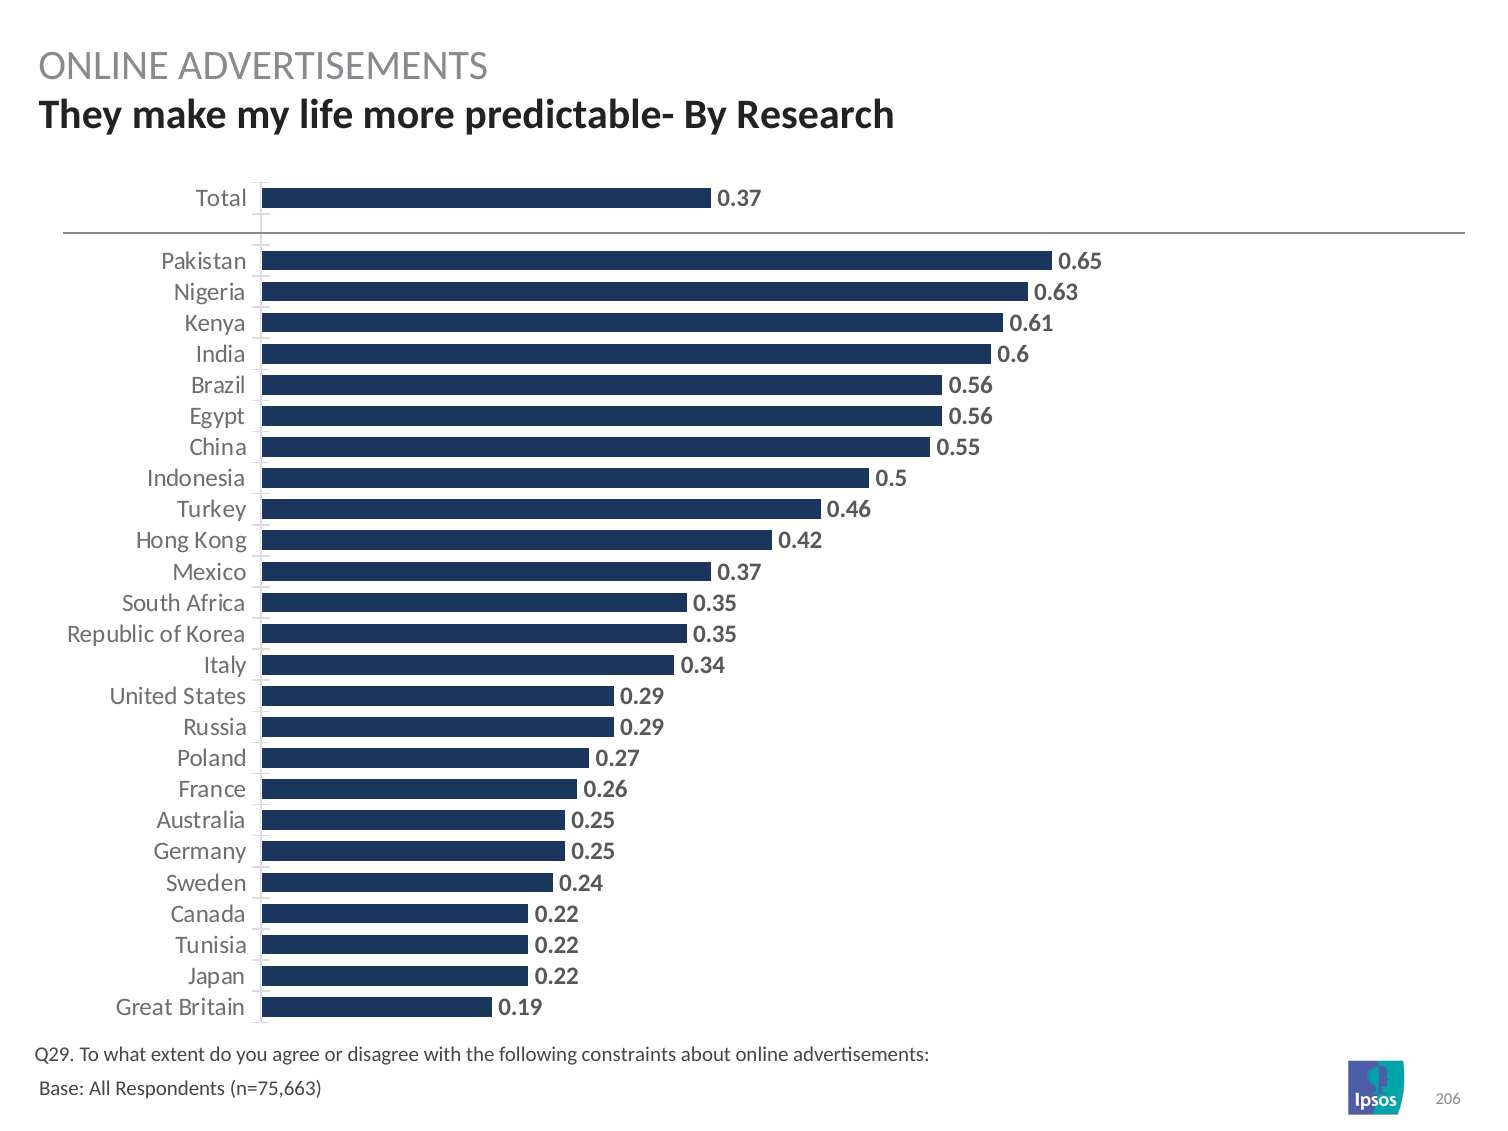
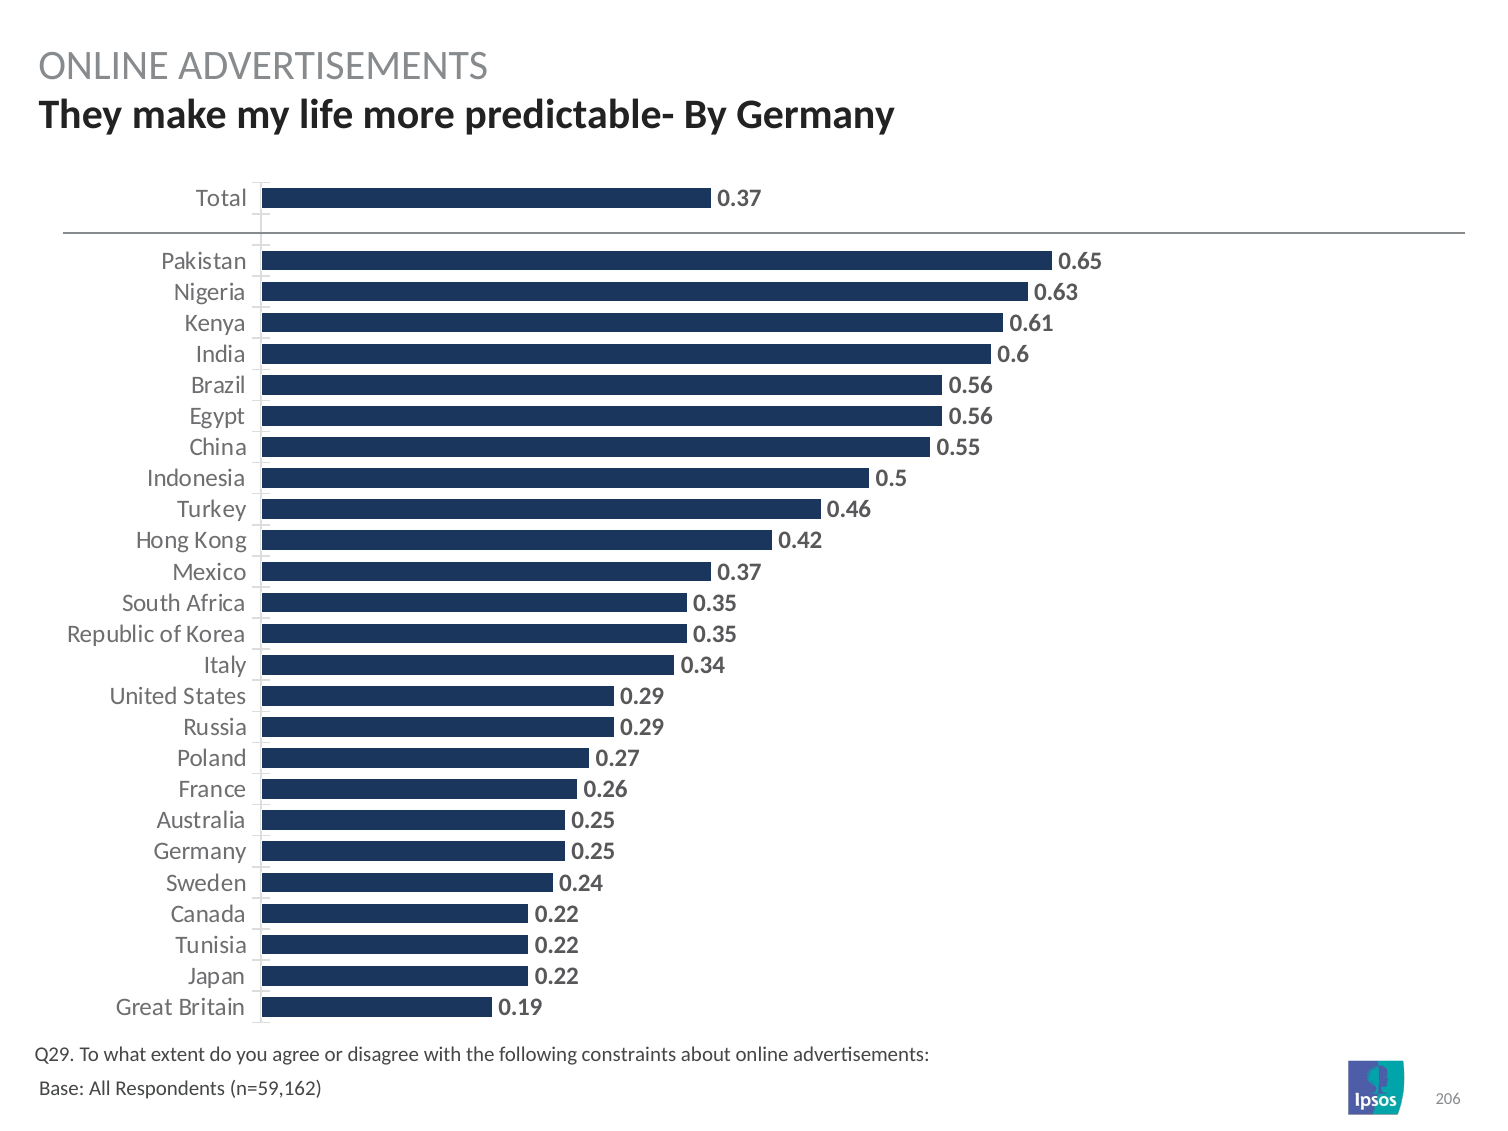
By Research: Research -> Germany (816, 115)
n=75,663: n=75,663 -> n=59,162 (276, 1089)
